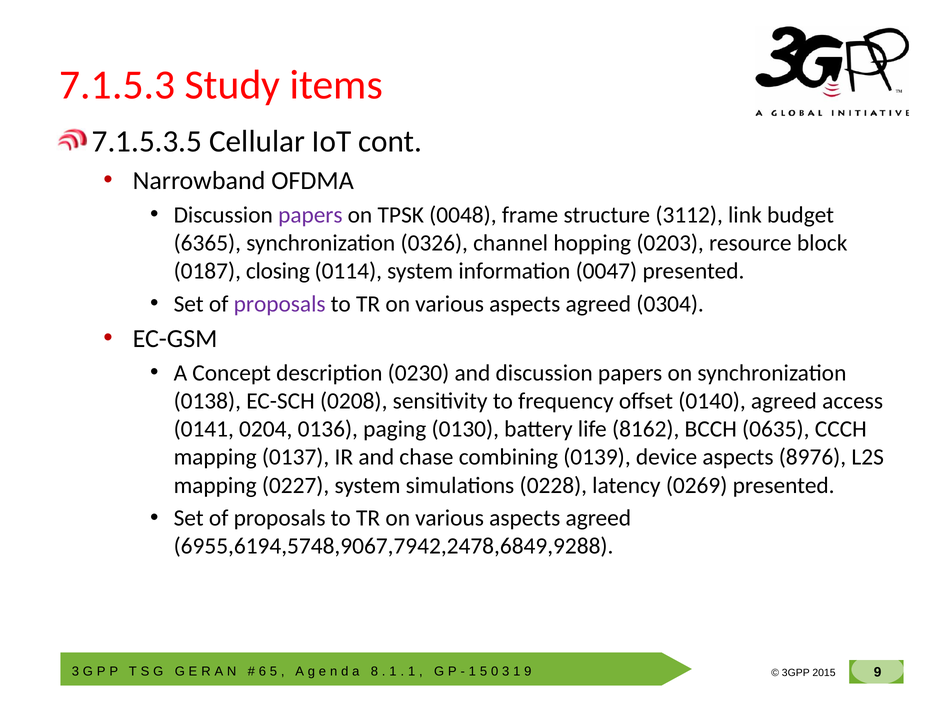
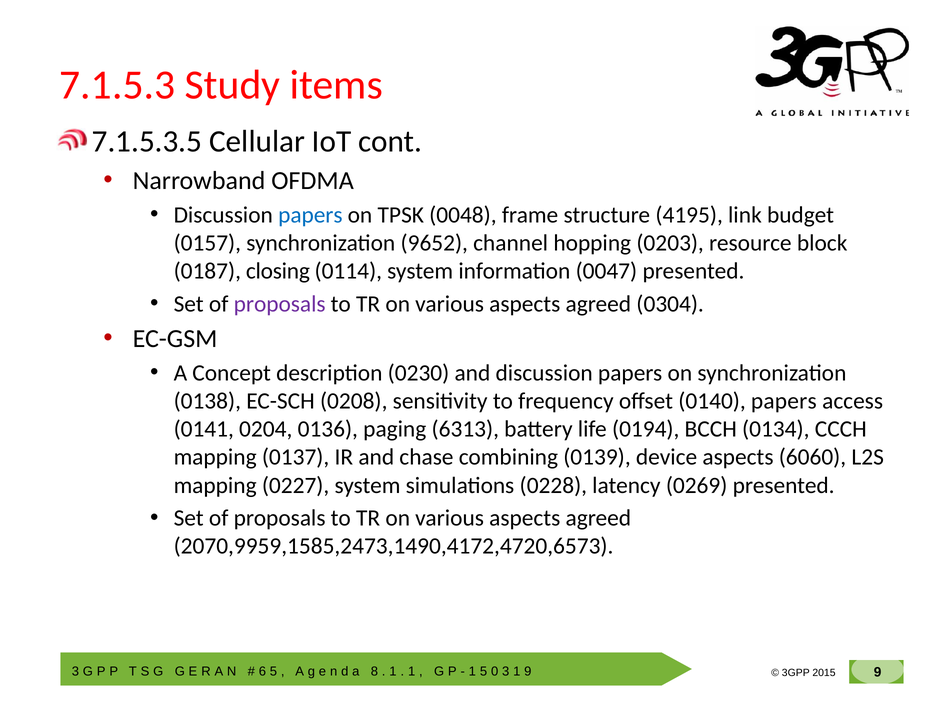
papers colour: purple -> blue (310, 215)
3112: 3112 -> 4195 (689, 215)
6365: 6365 -> 0157 (207, 243)
0326: 0326 -> 9652 (434, 243)
0140 agreed: agreed -> papers (784, 401)
0130: 0130 -> 6313 (465, 429)
8162: 8162 -> 0194 (646, 429)
0635: 0635 -> 0134 (776, 429)
8976: 8976 -> 6060 (812, 457)
6955,6194,5748,9067,7942,2478,6849,9288: 6955,6194,5748,9067,7942,2478,6849,9288 -> 2070,9959,1585,2473,1490,4172,4720,6573 (394, 546)
